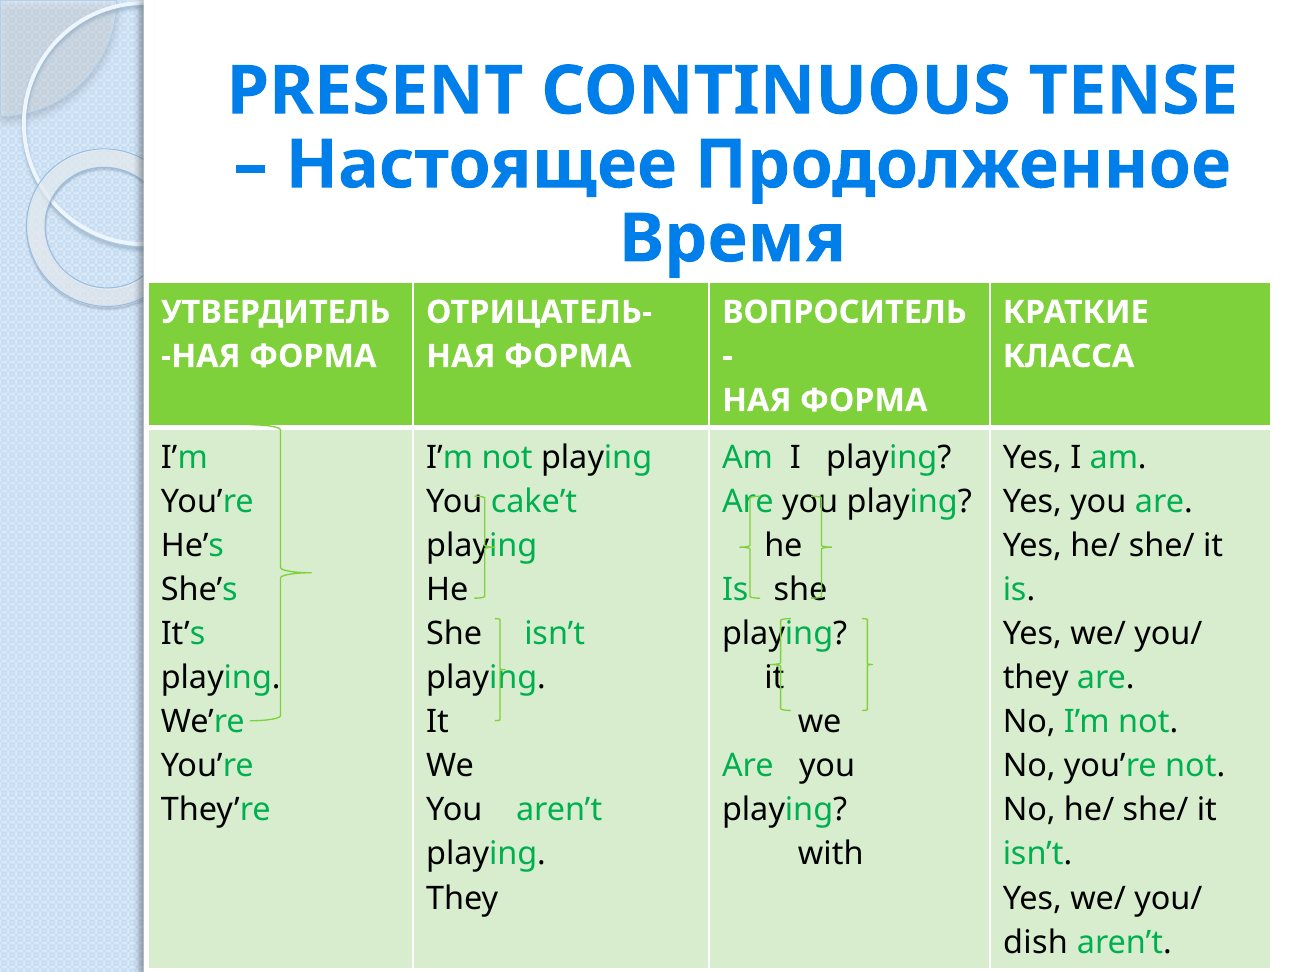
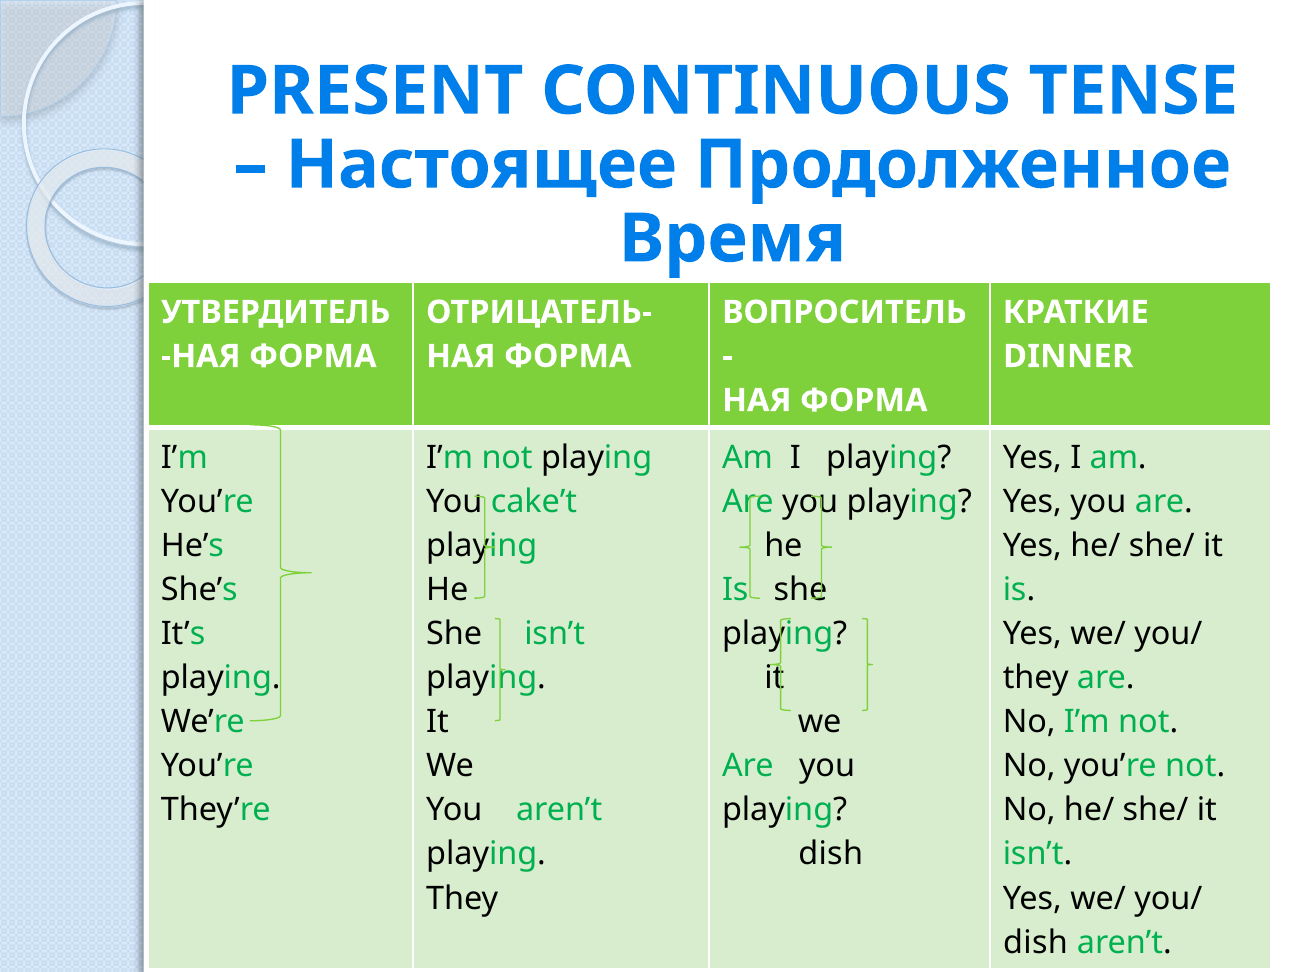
КЛАССА: КЛАССА -> DINNER (1068, 356)
with: with -> dish (831, 854)
